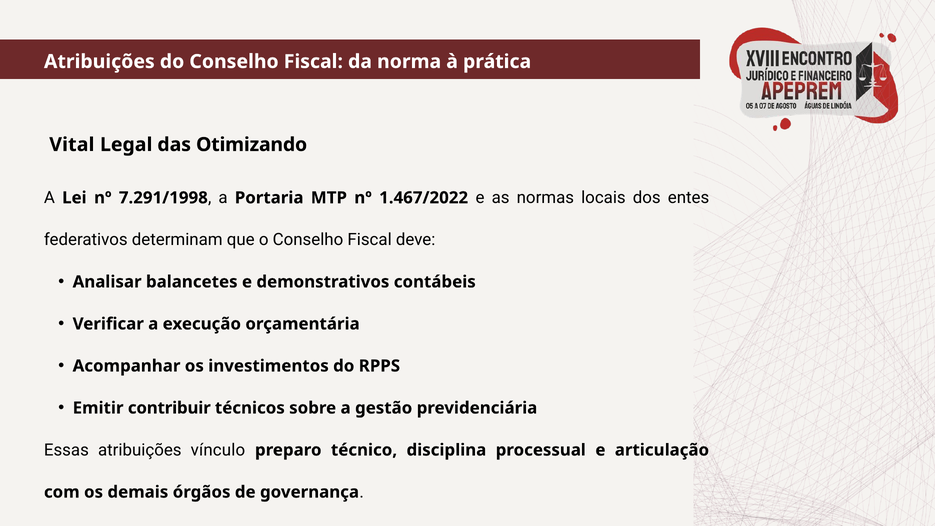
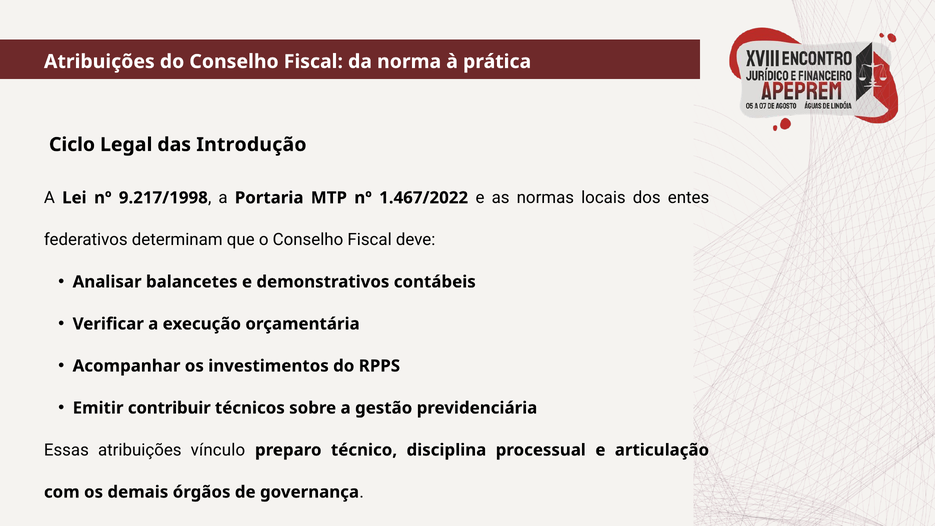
Vital: Vital -> Ciclo (72, 145)
Otimizando: Otimizando -> Introdução (251, 145)
7.291/1998: 7.291/1998 -> 9.217/1998 (163, 198)
